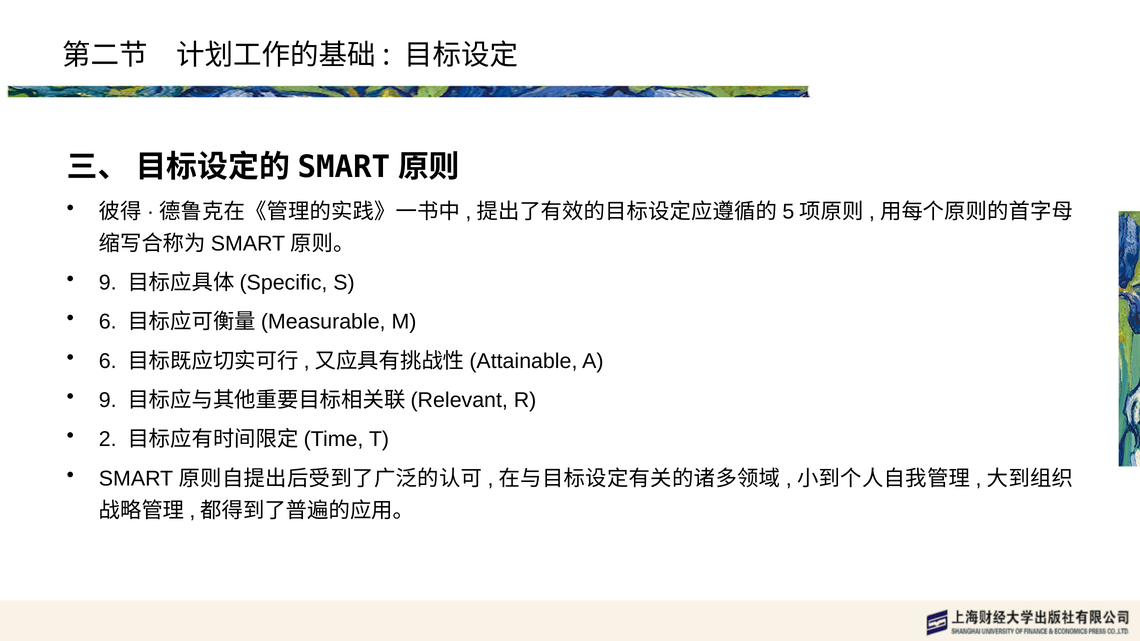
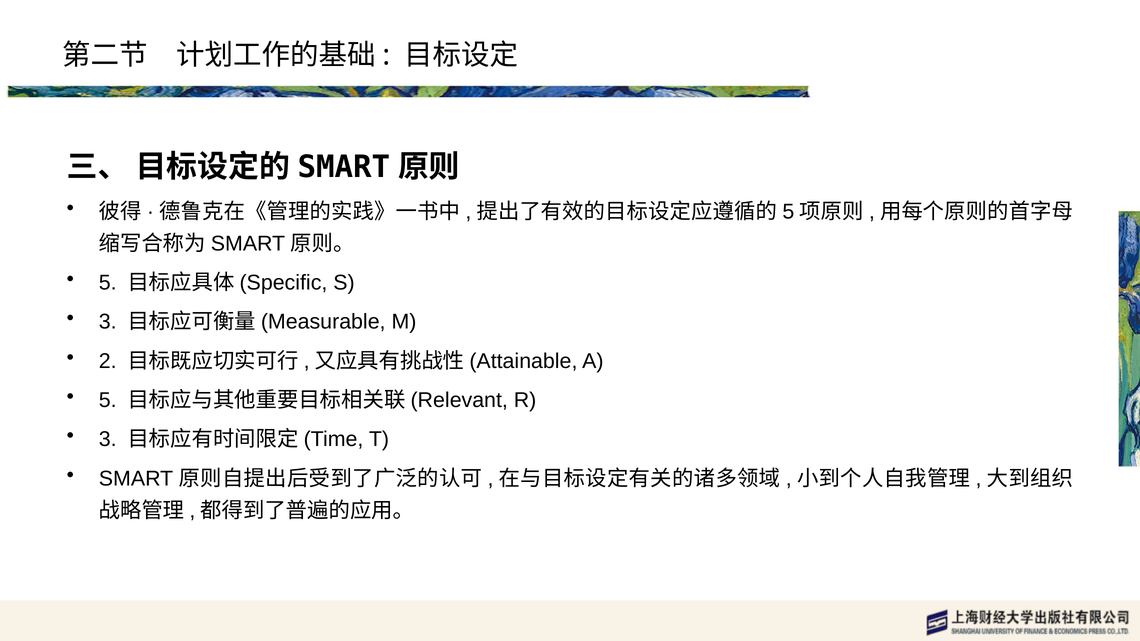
9: 9 -> 5 (108, 283)
6: 6 -> 3 (108, 322)
6: 6 -> 2 (108, 361)
9: 9 -> 5 (108, 400)
2: 2 -> 3 (108, 439)
